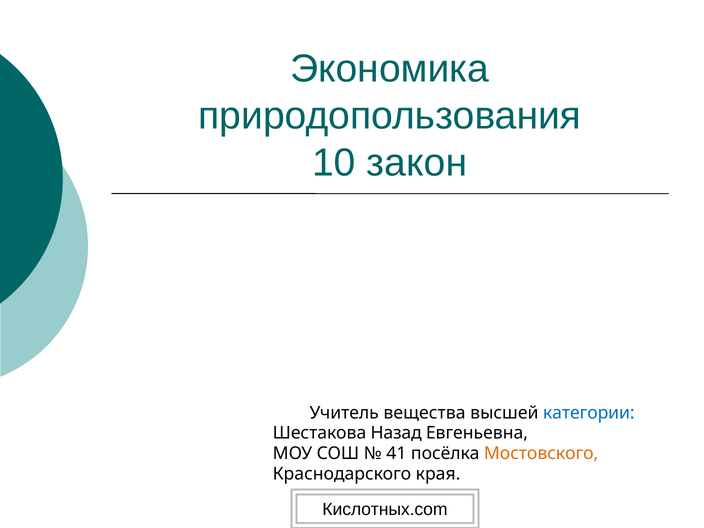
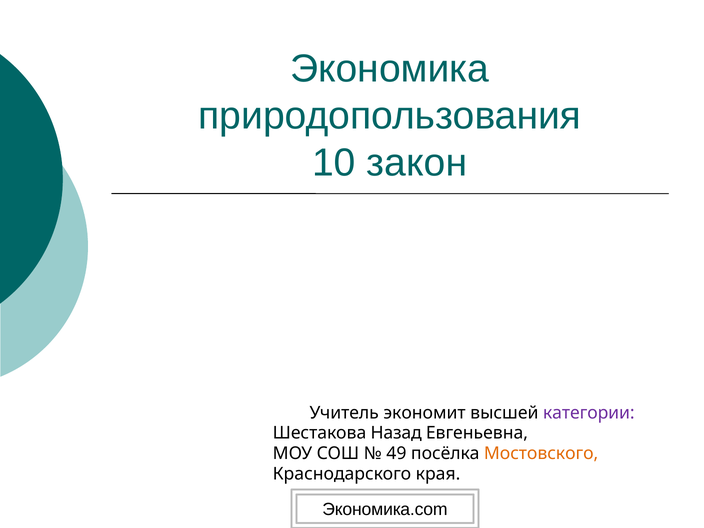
вещества: вещества -> экономит (425, 413)
категории colour: blue -> purple (589, 413)
41: 41 -> 49 (396, 454)
Кислотных.com: Кислотных.com -> Экономика.com (385, 510)
